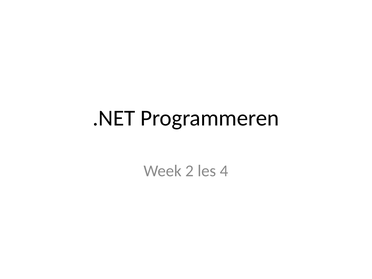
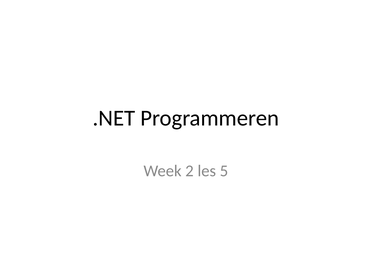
4: 4 -> 5 (224, 171)
